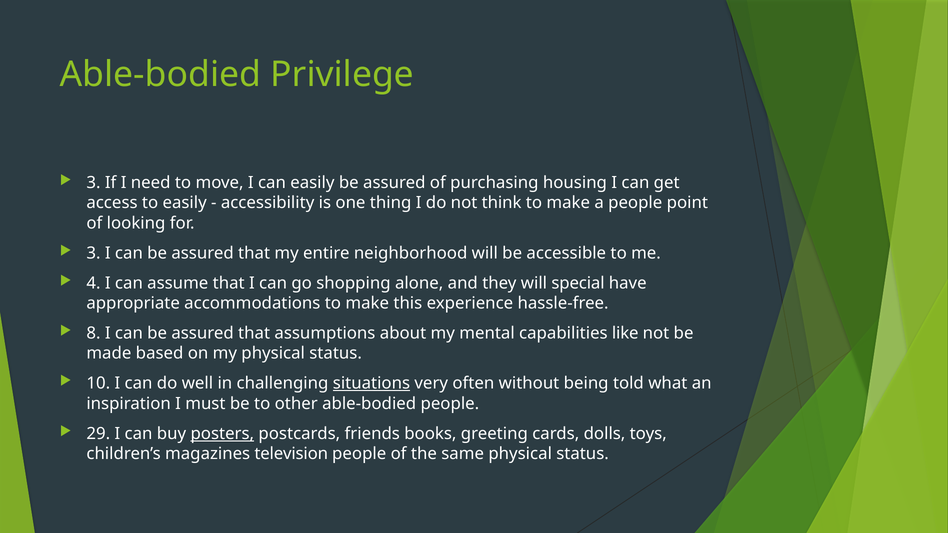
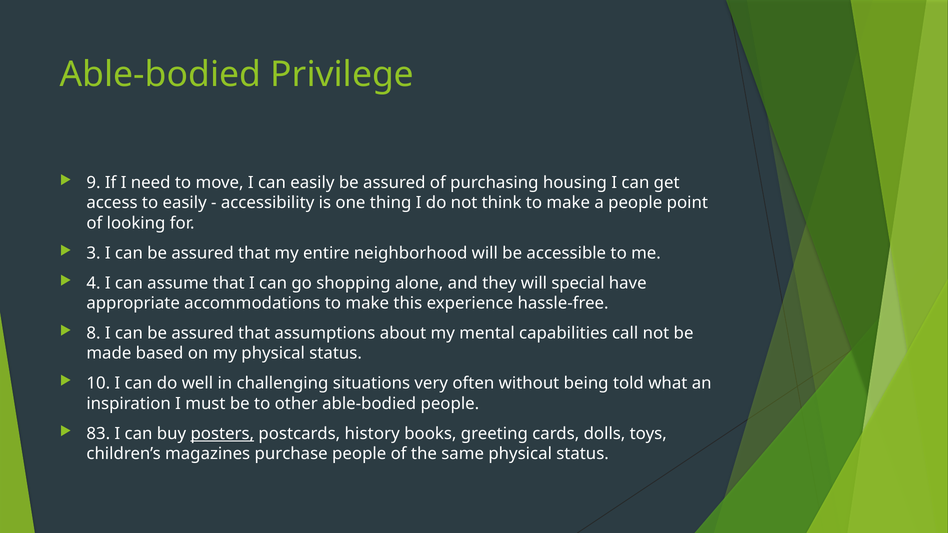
3: 3 -> 9 (93, 183)
like: like -> call (625, 333)
situations underline: present -> none (371, 384)
29: 29 -> 83 (98, 434)
friends: friends -> history (372, 434)
television: television -> purchase (291, 454)
